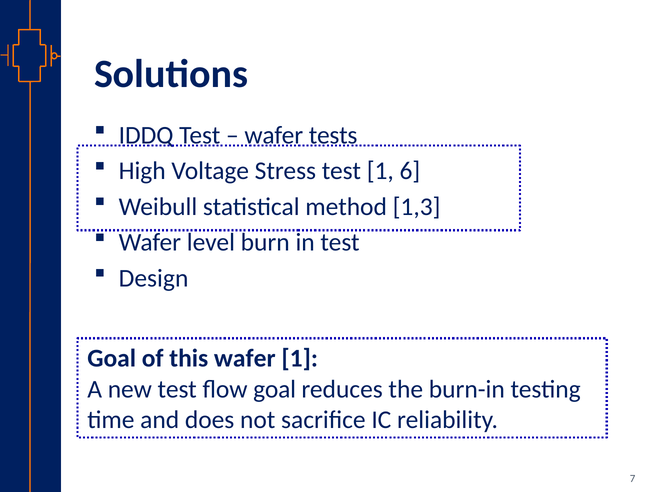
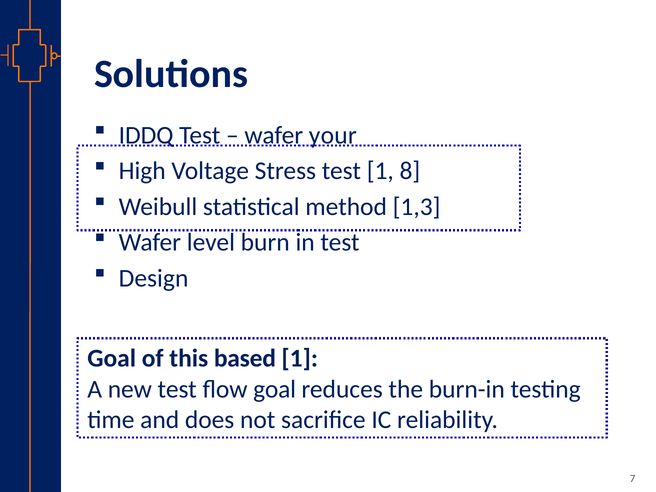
tests: tests -> your (333, 135)
6: 6 -> 8 (410, 171)
this wafer: wafer -> based (245, 359)
